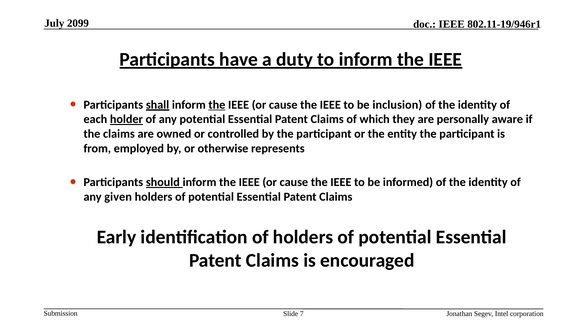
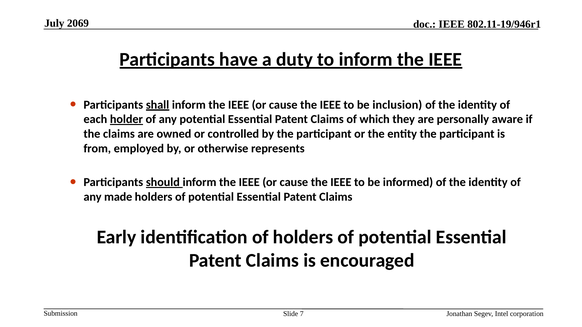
2099: 2099 -> 2069 (78, 23)
the underline: present -> none (217, 105)
given: given -> made (118, 197)
